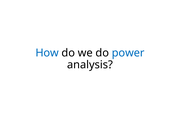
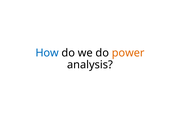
power colour: blue -> orange (128, 53)
